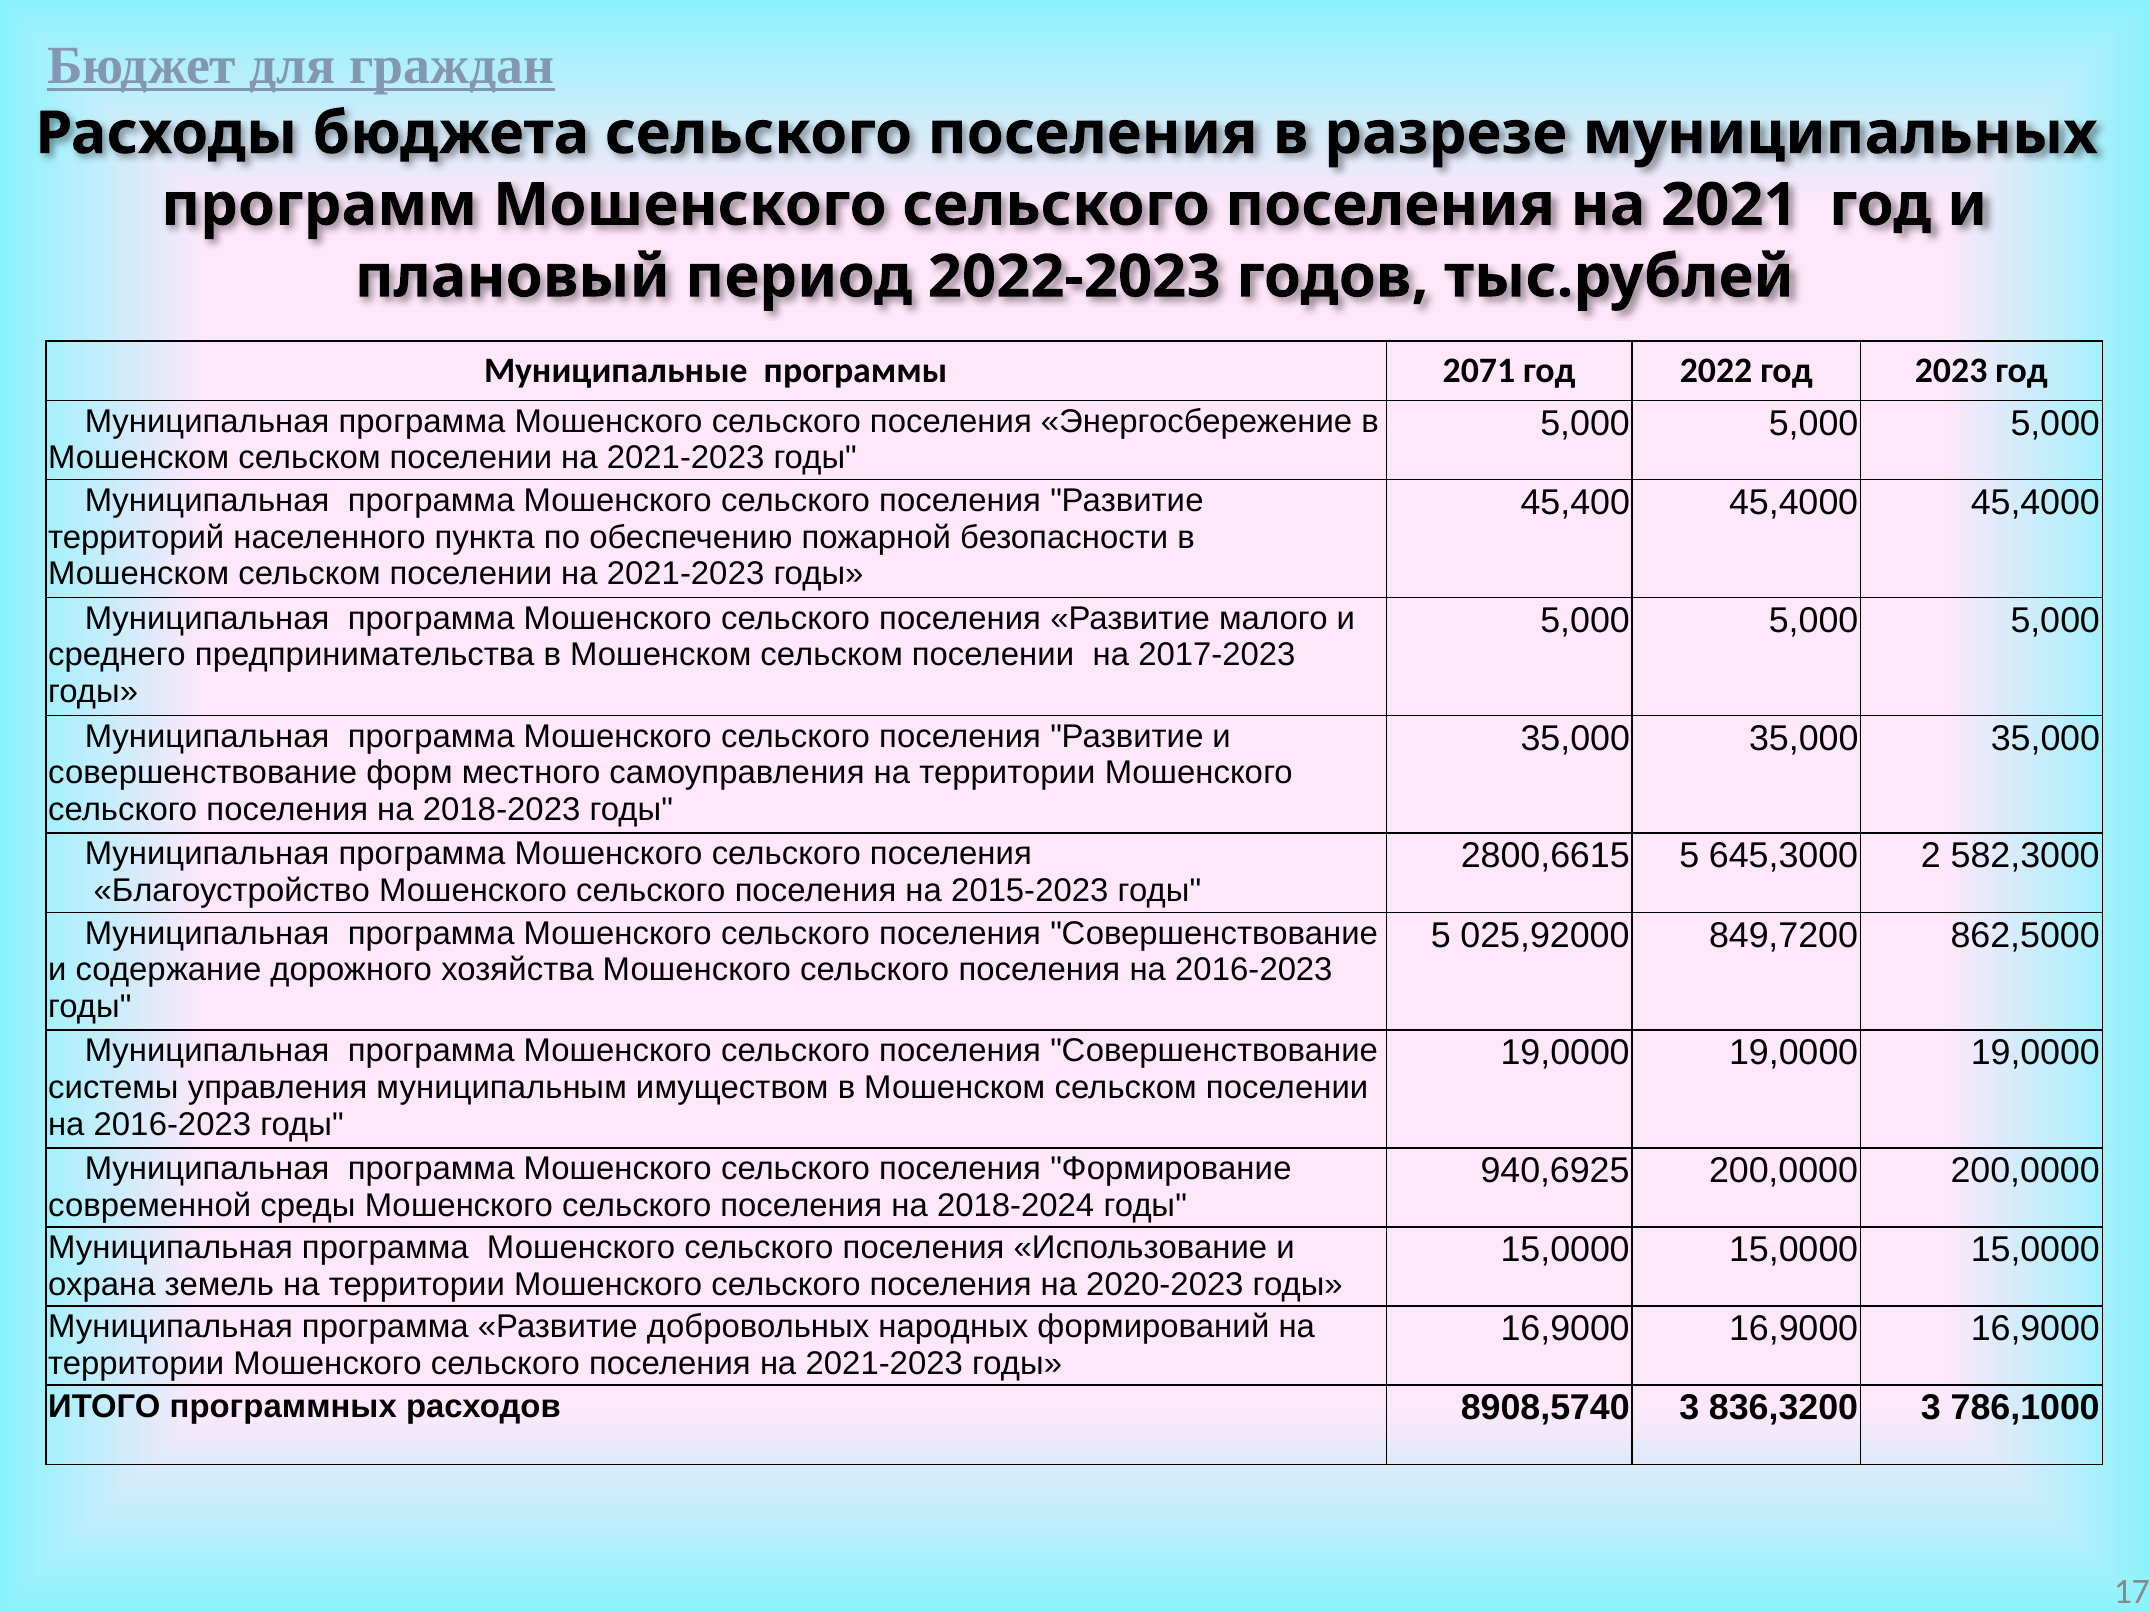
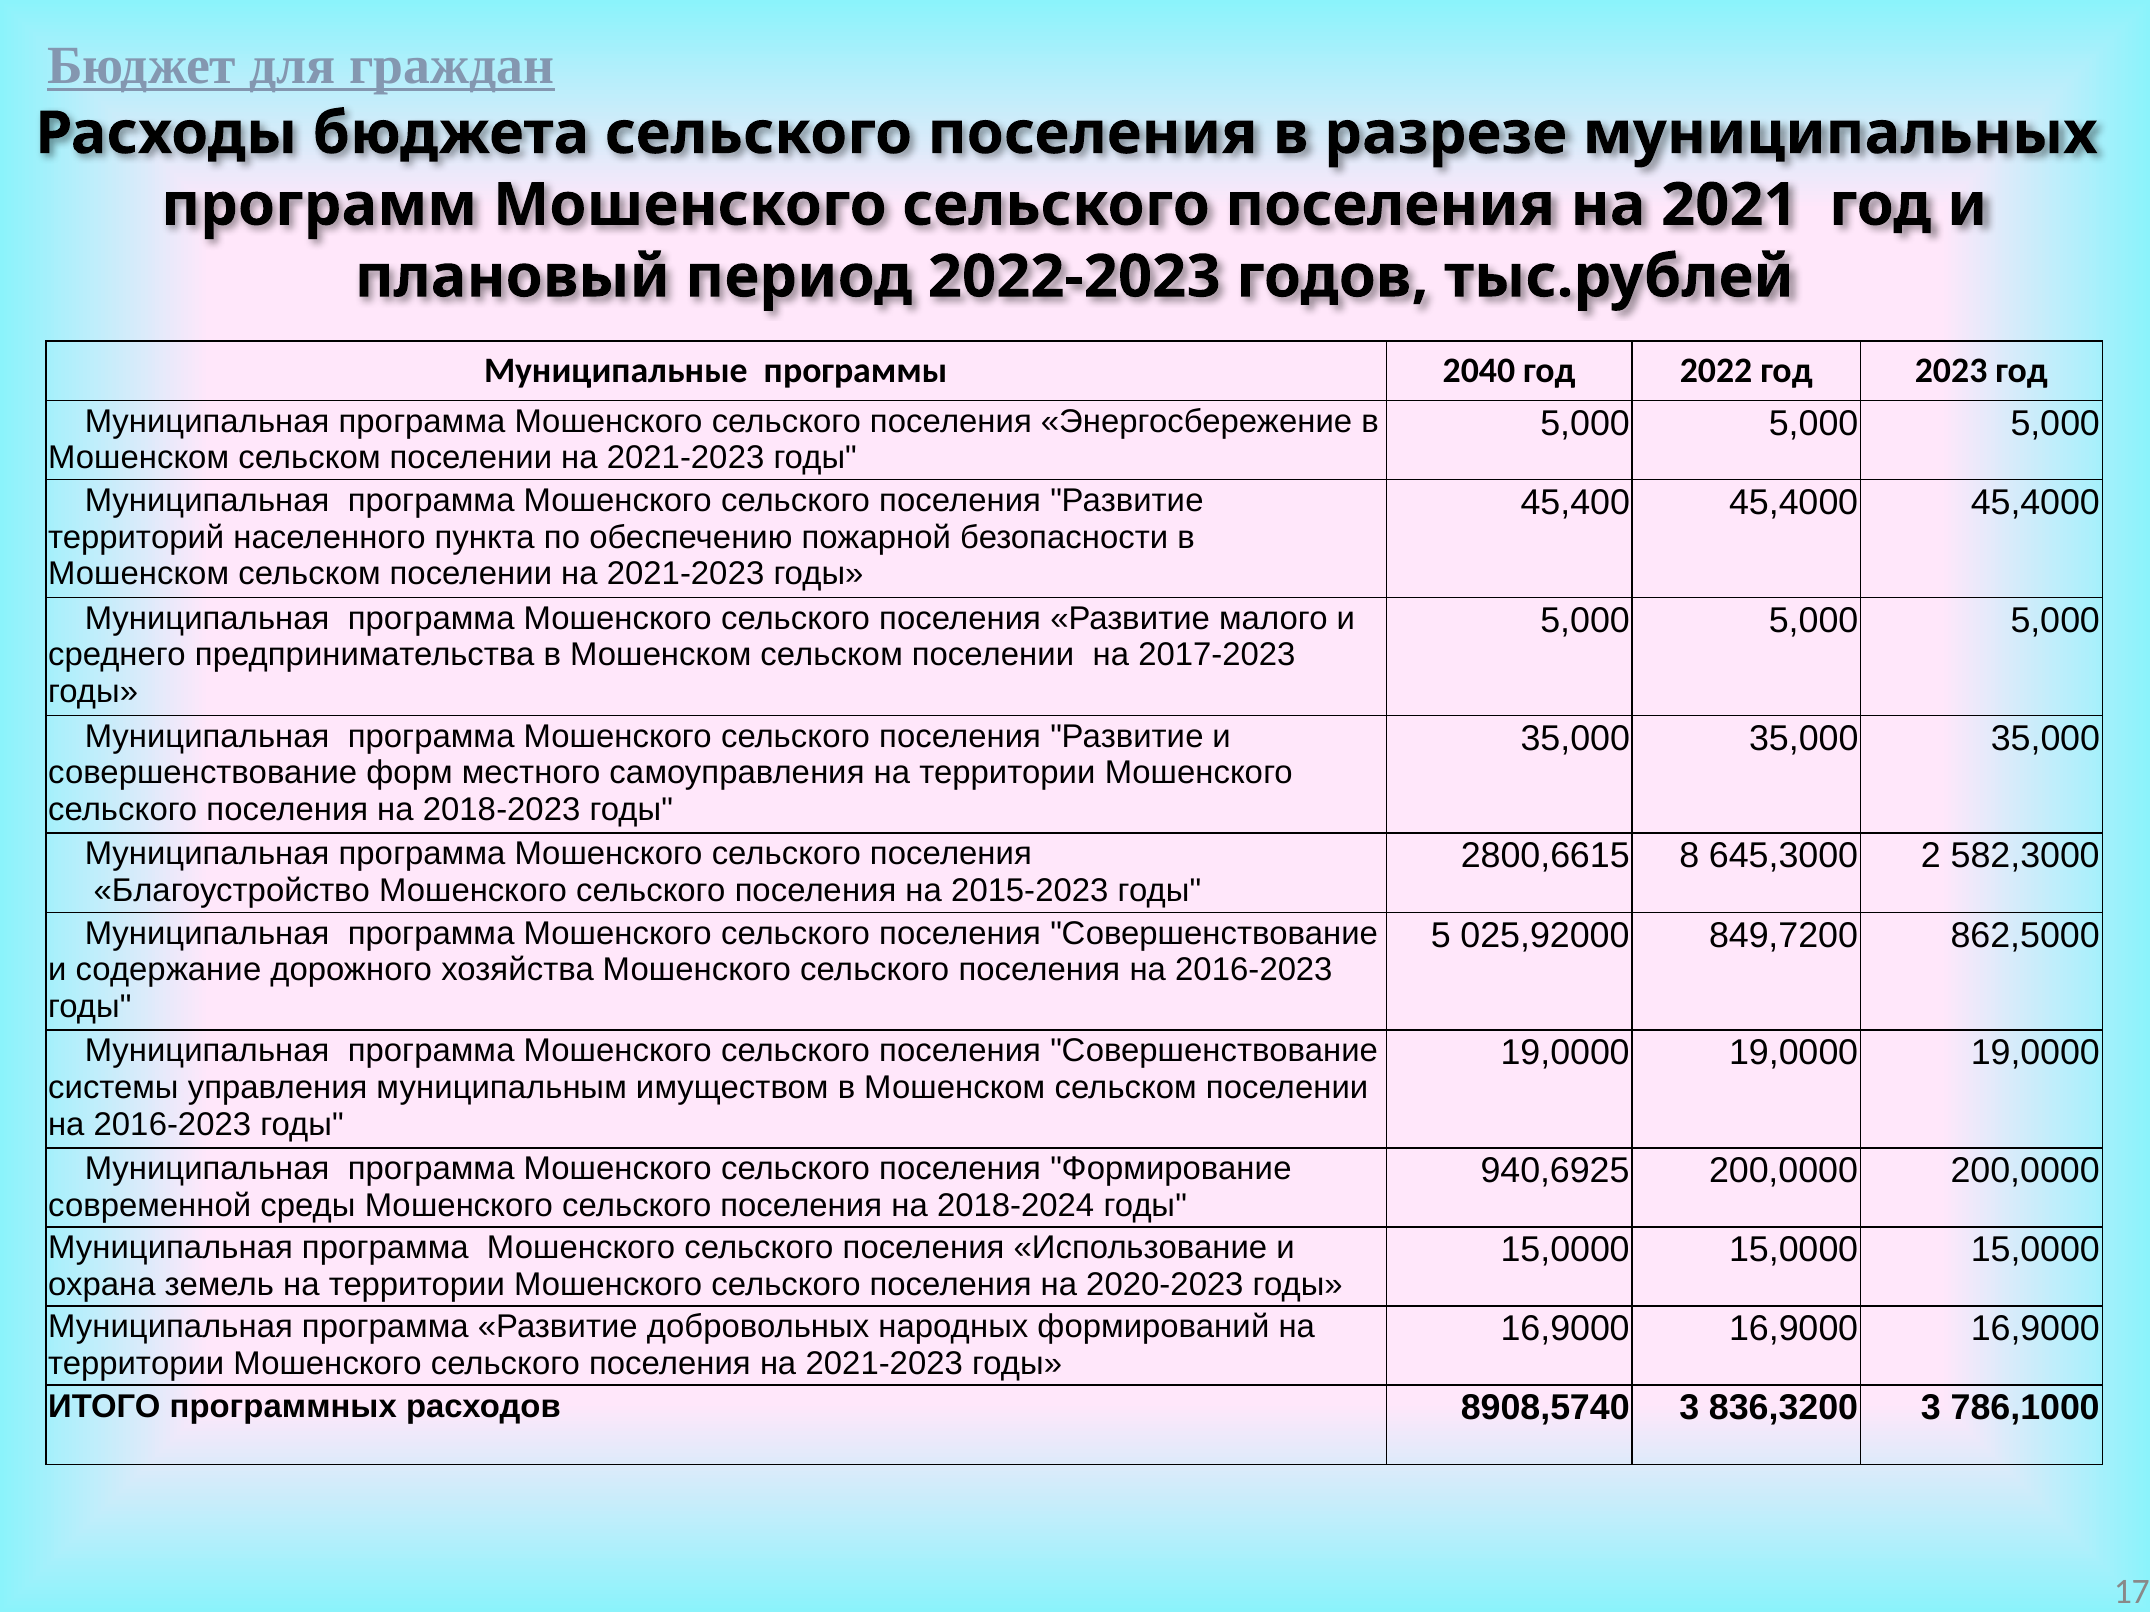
2071: 2071 -> 2040 (1479, 371)
2800,6615 5: 5 -> 8 (1689, 856)
